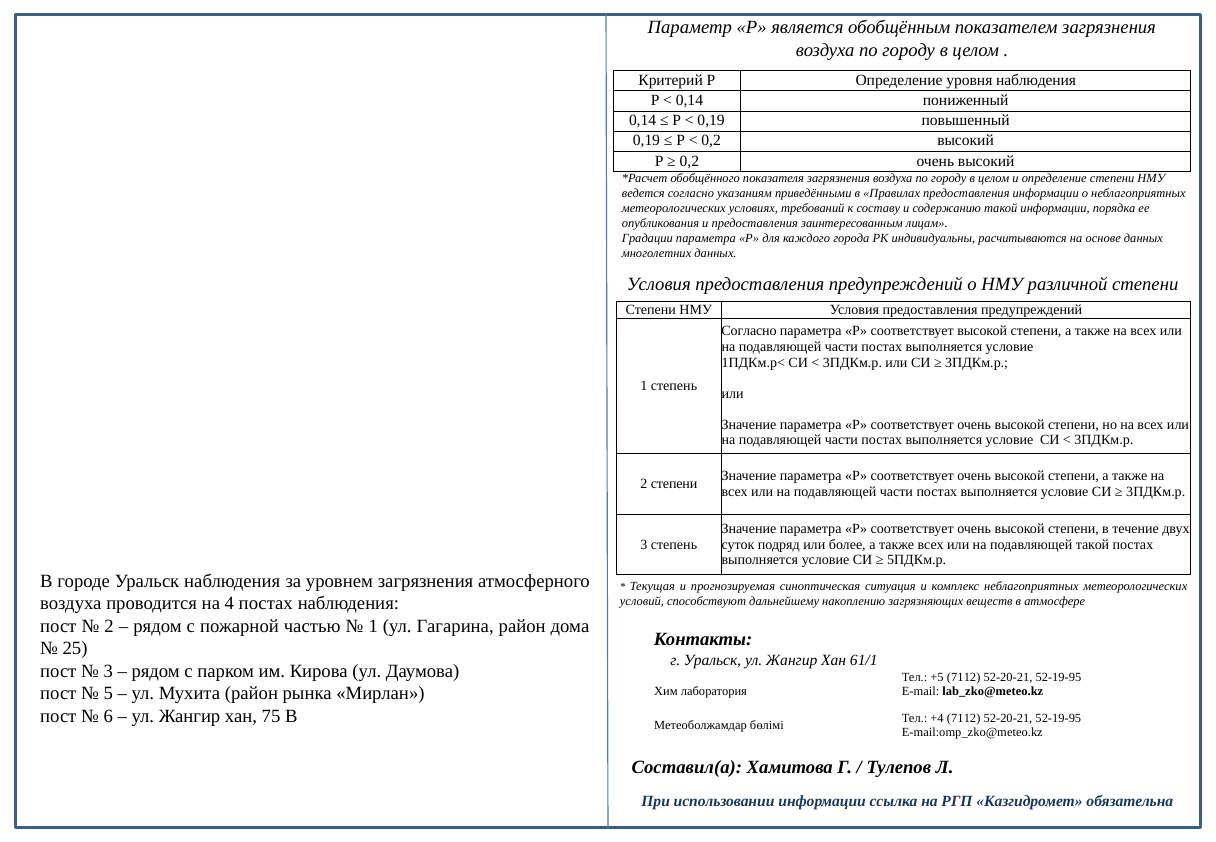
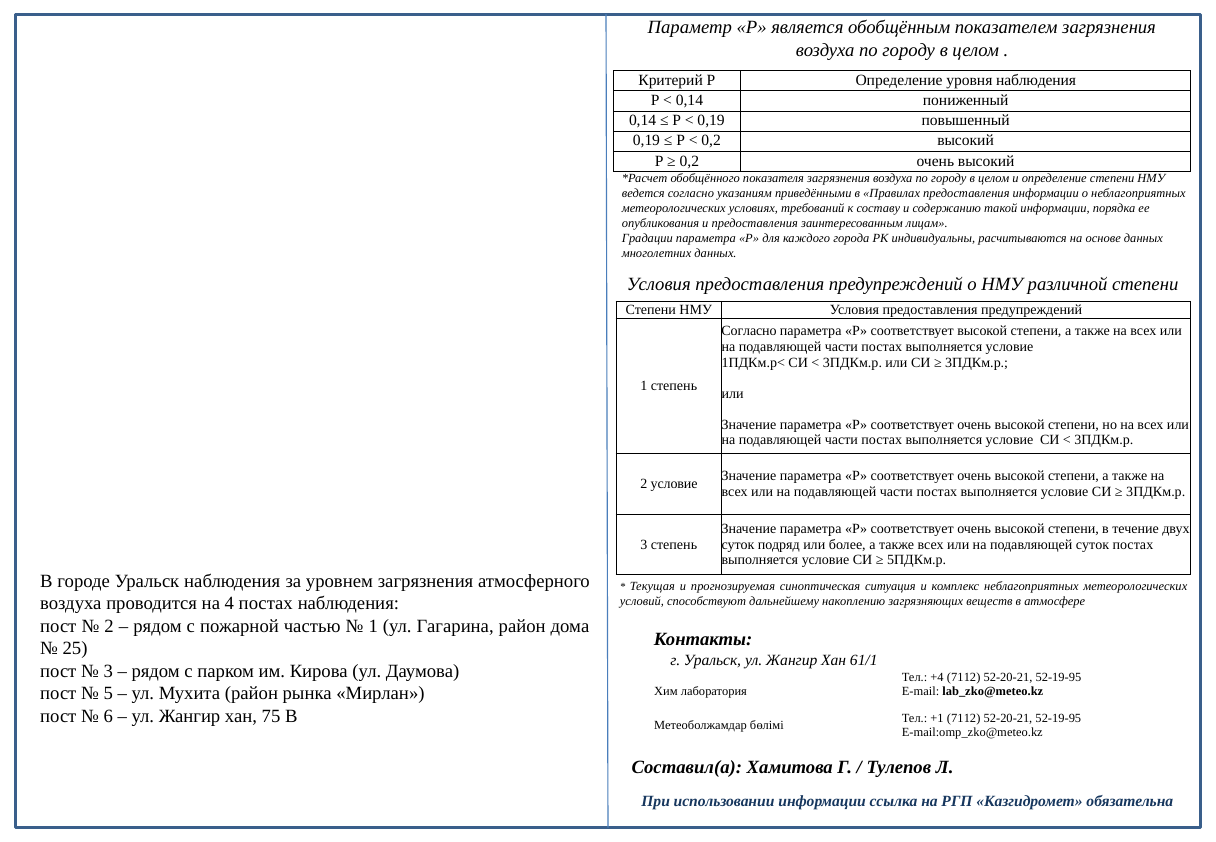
2 степени: степени -> условие (674, 484)
подавляющей такой: такой -> суток (1093, 544)
+5: +5 -> +4 (937, 677)
+4: +4 -> +1 (937, 718)
